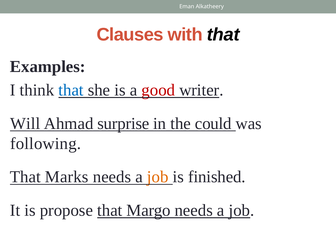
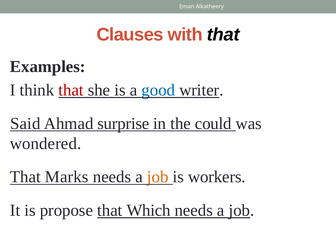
that colour: blue -> red (71, 90)
good colour: red -> blue (158, 90)
Will: Will -> Said (25, 123)
following: following -> wondered (46, 144)
finished: finished -> workers (217, 177)
Margo: Margo -> Which (149, 210)
